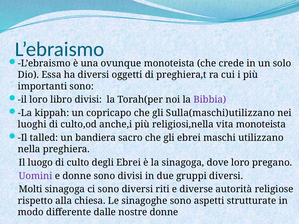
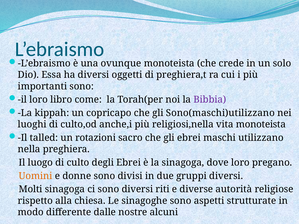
libro divisi: divisi -> come (88, 100)
Sulla(maschi)utilizzano: Sulla(maschi)utilizzano -> Sono(maschi)utilizzano (220, 113)
bandiera: bandiera -> rotazioni (96, 138)
Uomini colour: purple -> orange (36, 176)
nostre donne: donne -> alcuni (164, 212)
